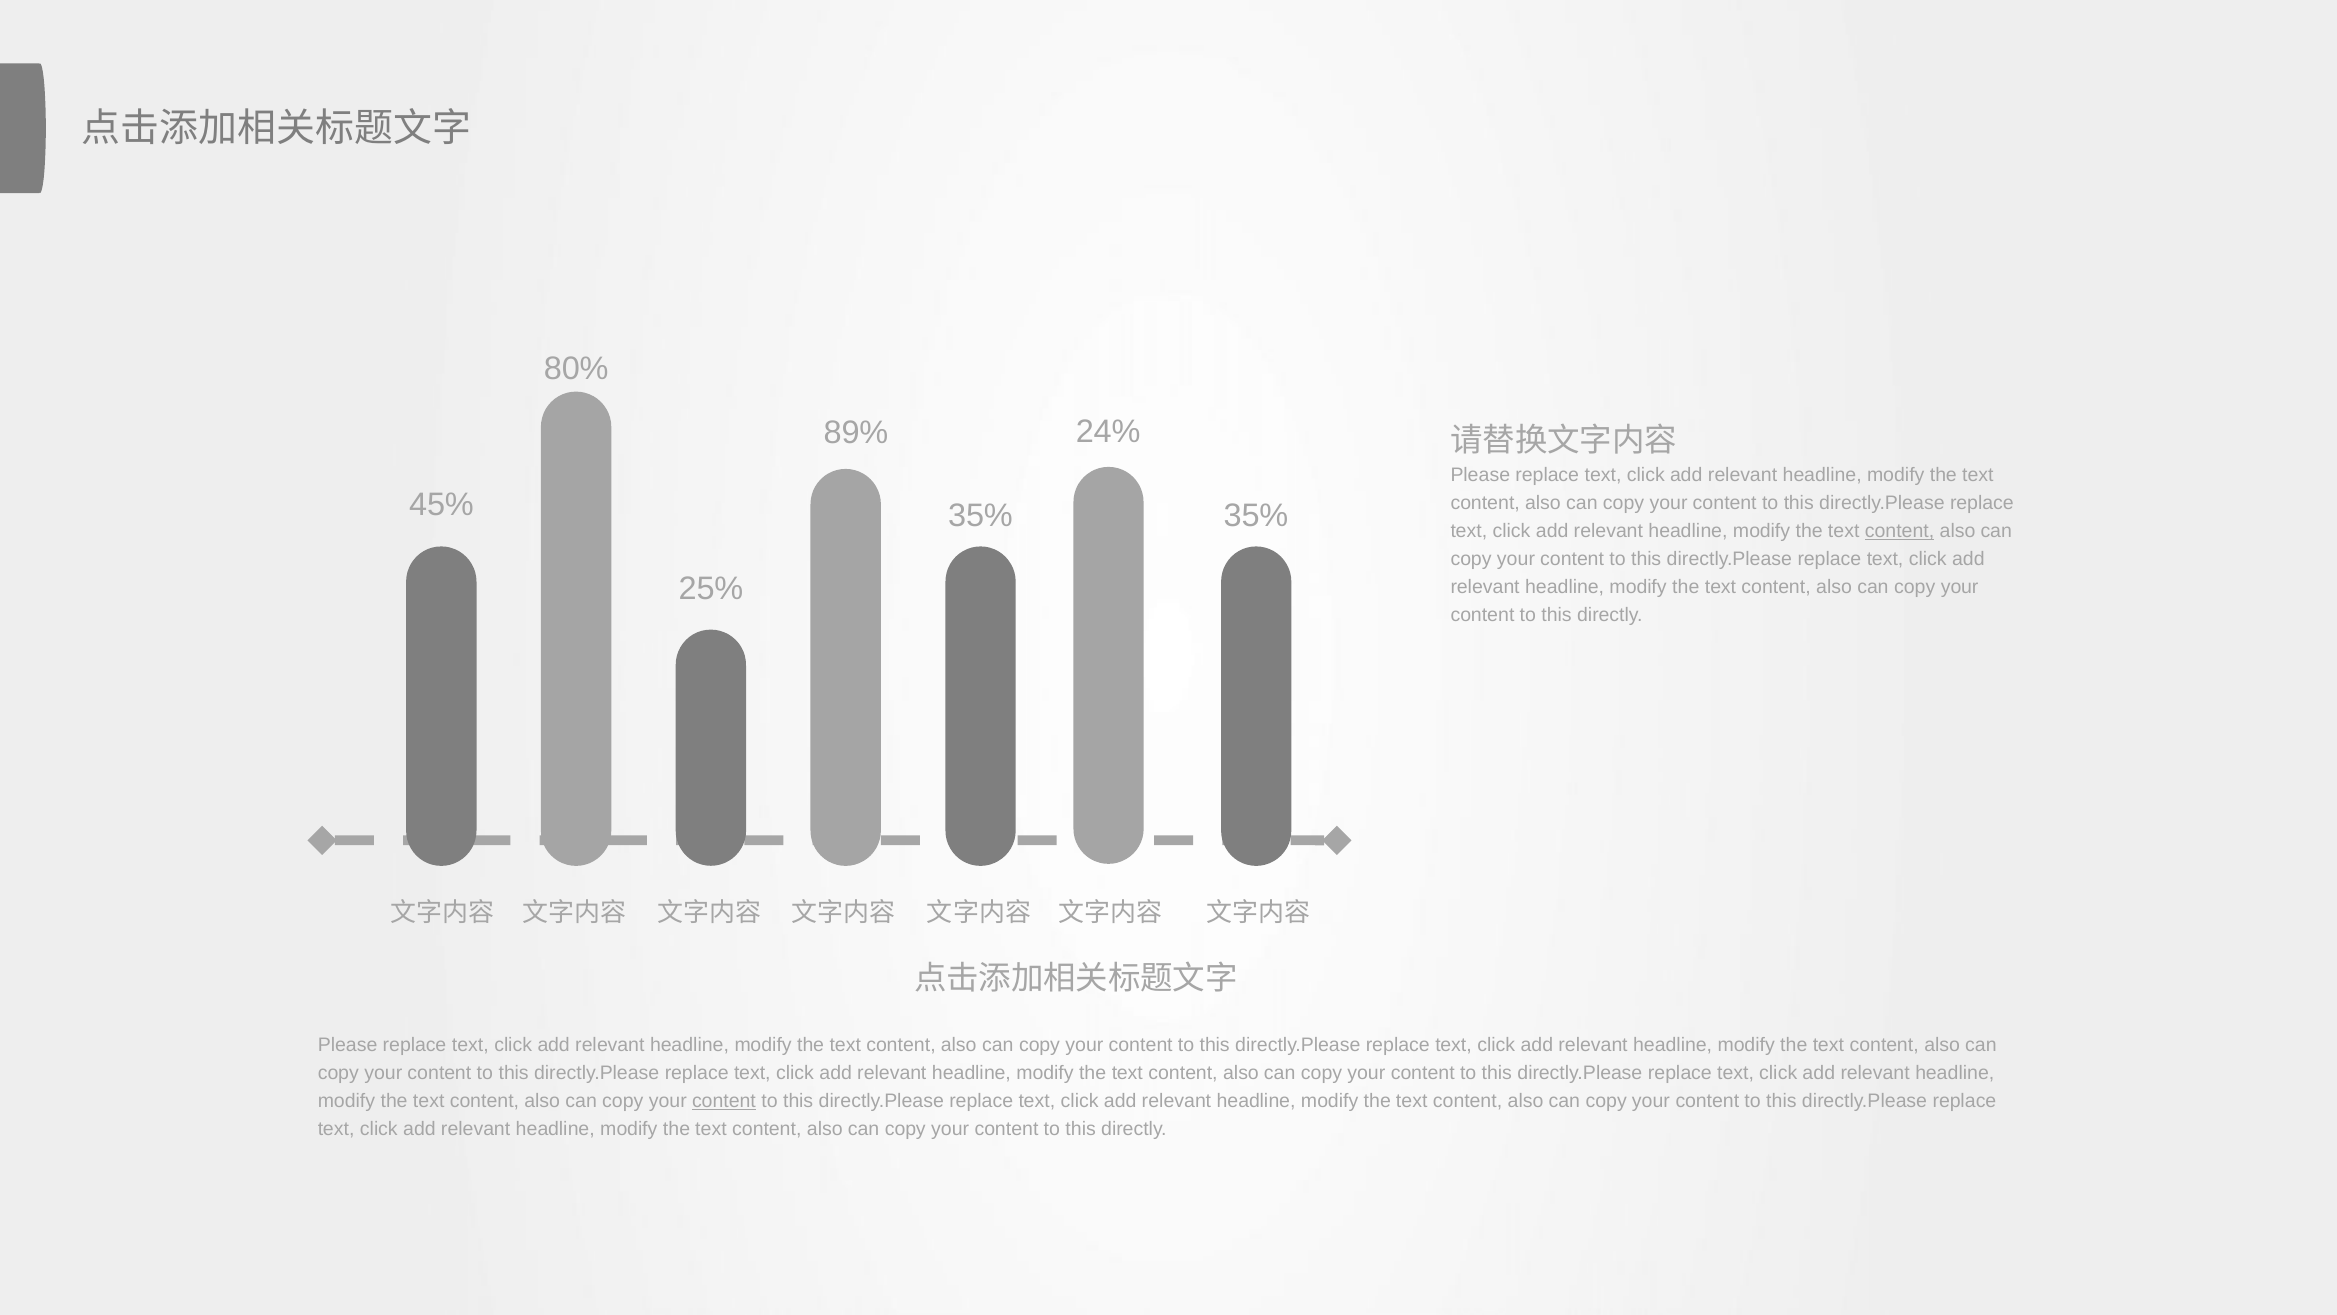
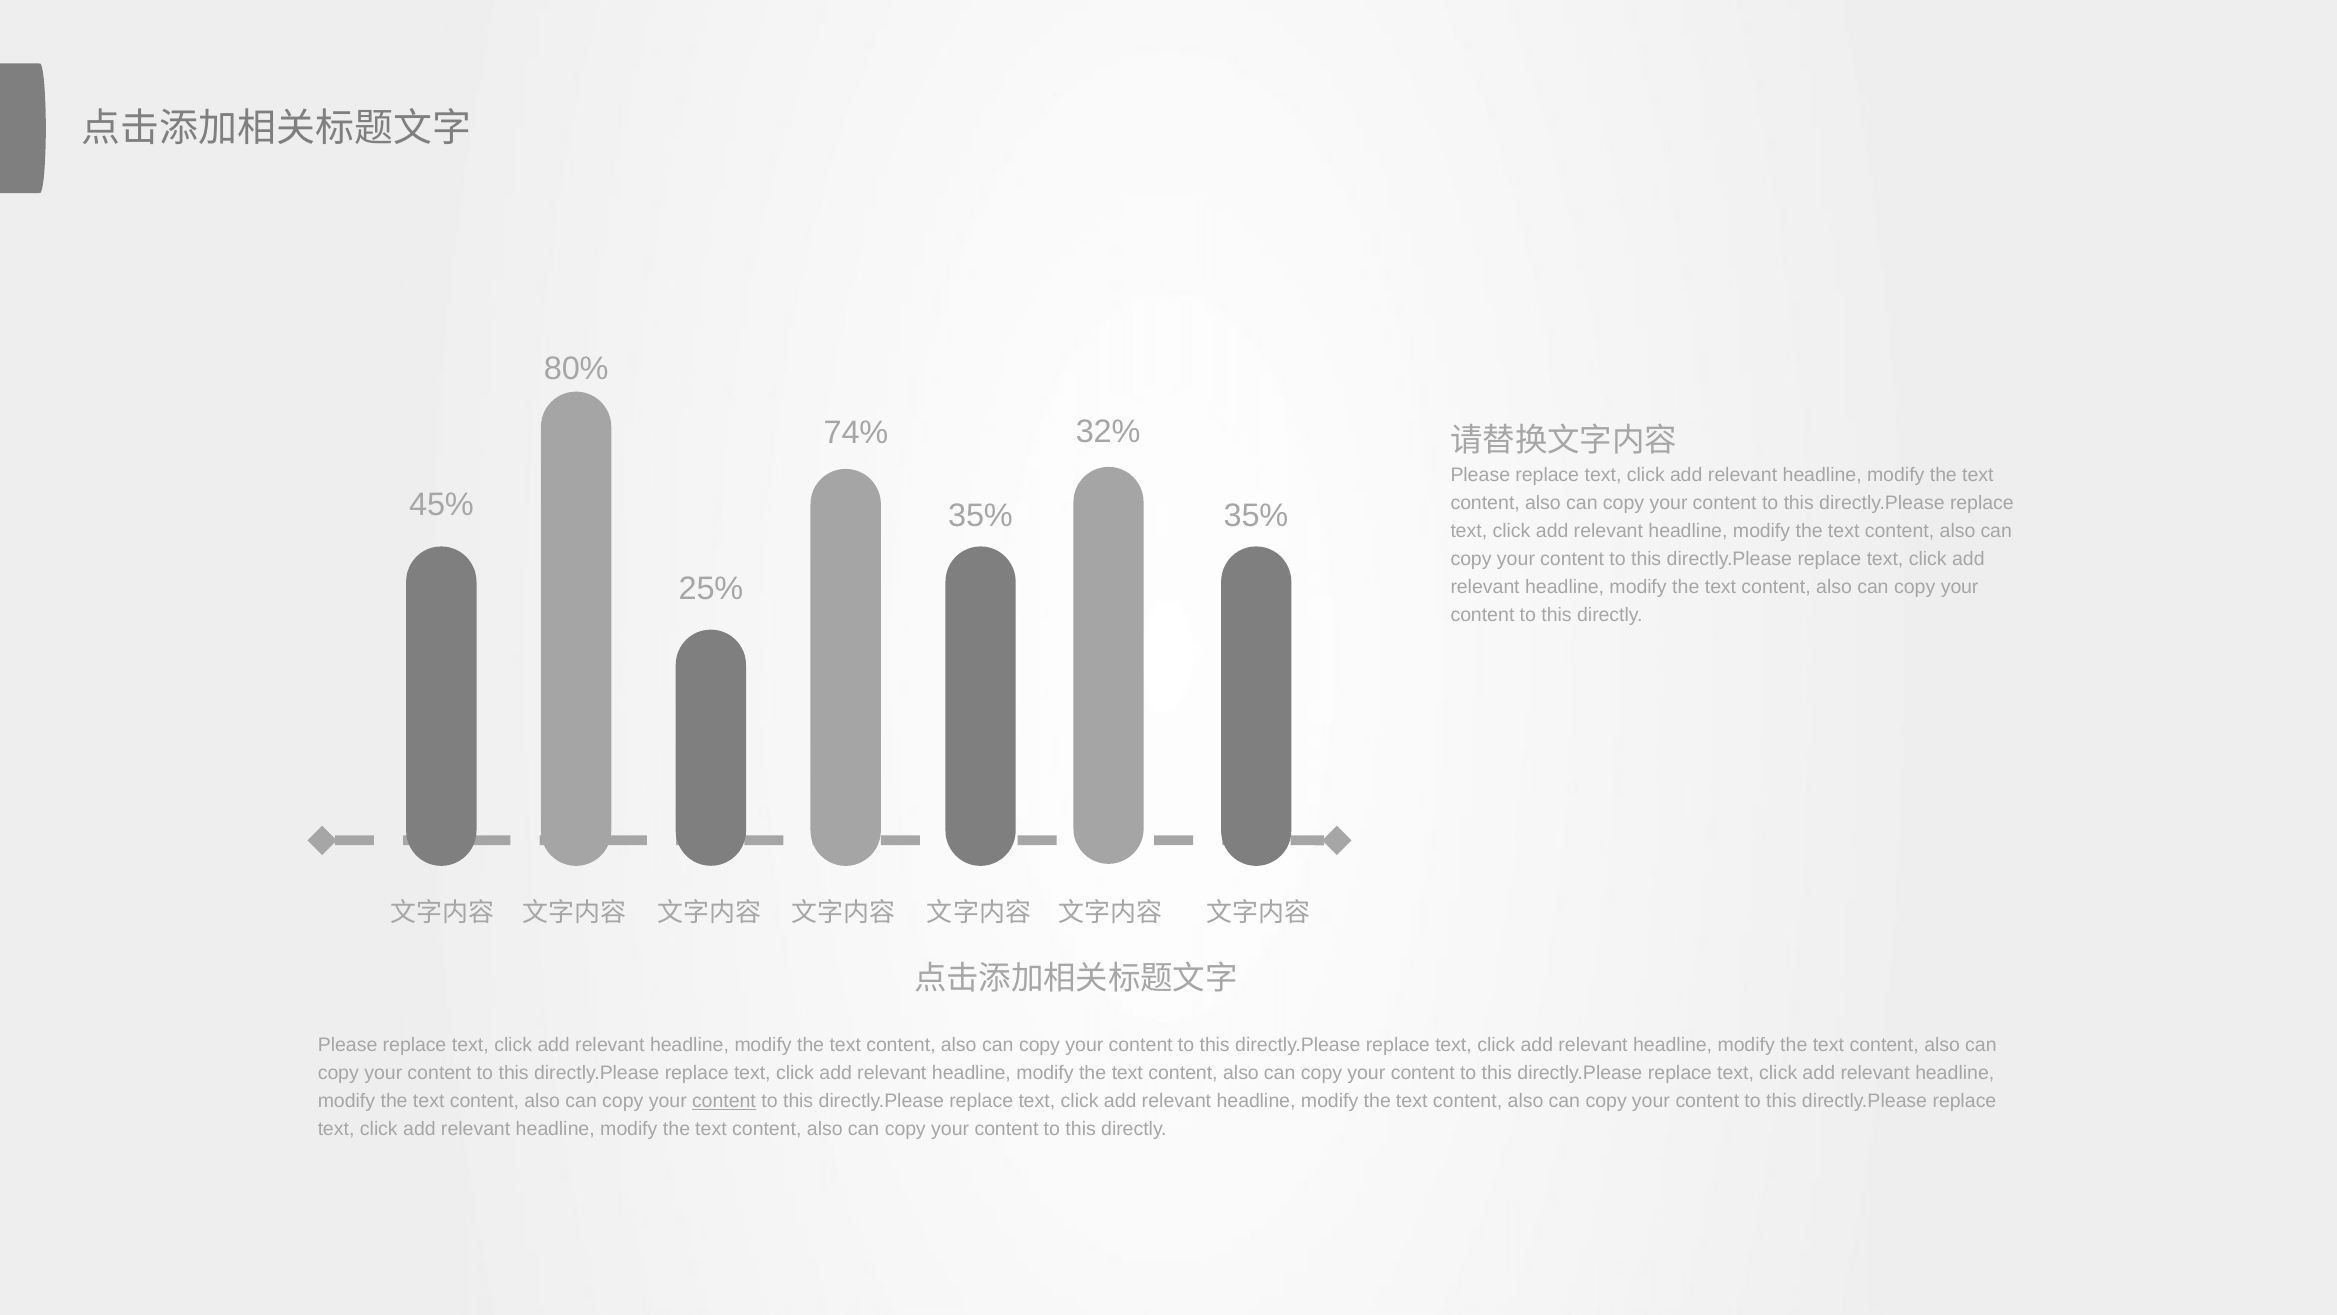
24%: 24% -> 32% (1108, 432)
89%: 89% -> 74% (856, 432)
content underline: present -> none (1900, 531)
